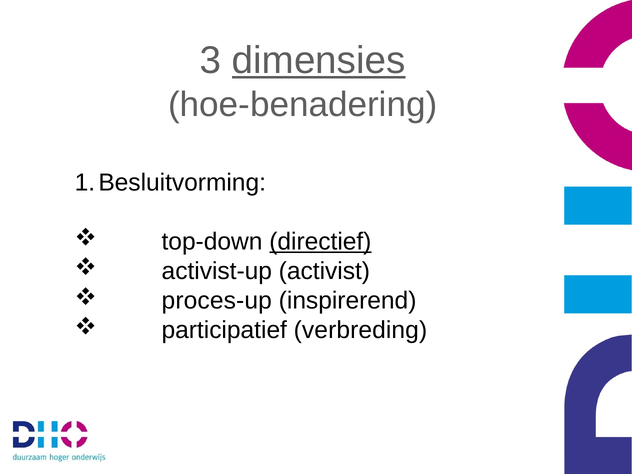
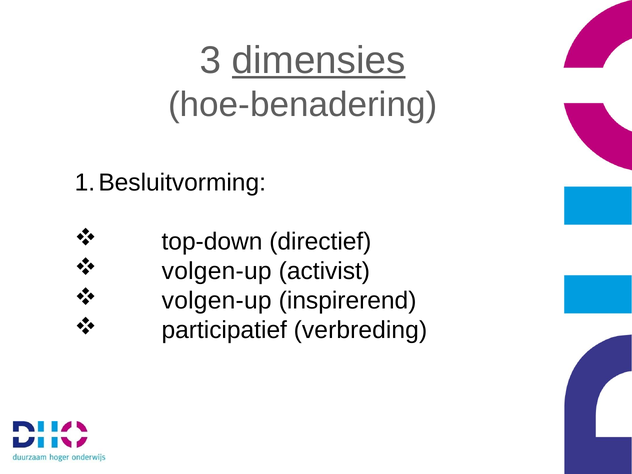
directief underline: present -> none (320, 242)
activist-up: activist-up -> volgen-up (217, 271)
proces-up: proces-up -> volgen-up (217, 301)
